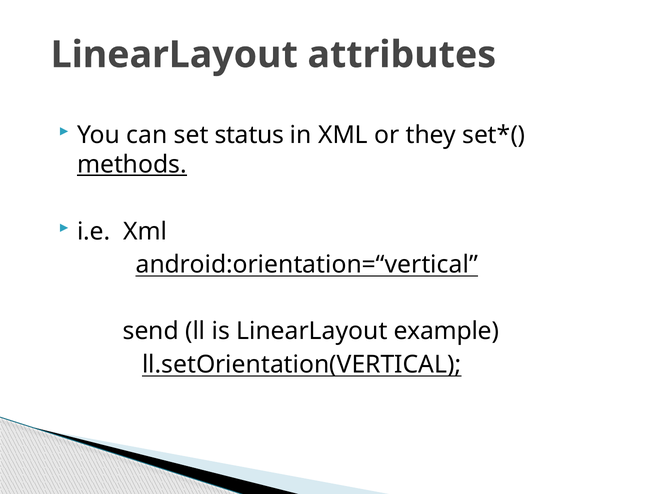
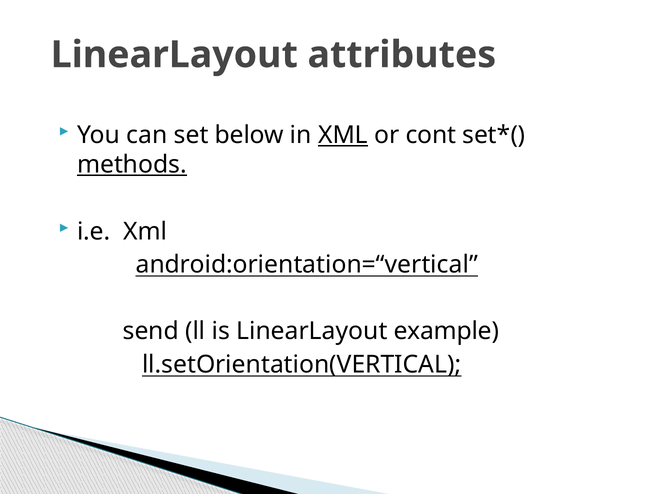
status: status -> below (249, 135)
XML underline: none -> present (343, 135)
they: they -> cont (431, 135)
